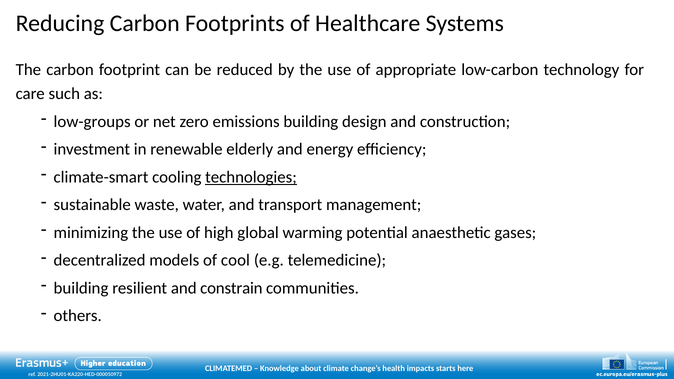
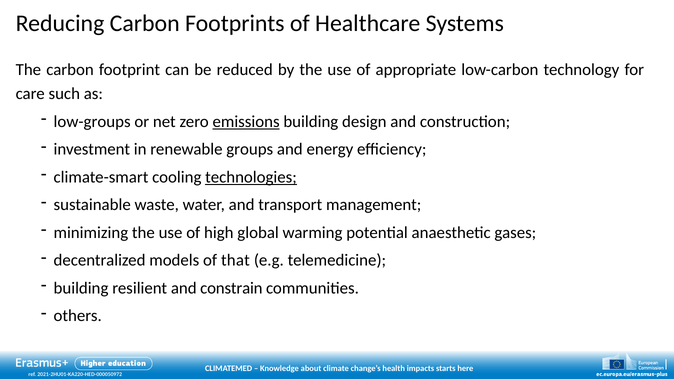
emissions underline: none -> present (246, 122)
elderly: elderly -> groups (250, 149)
cool: cool -> that (235, 260)
